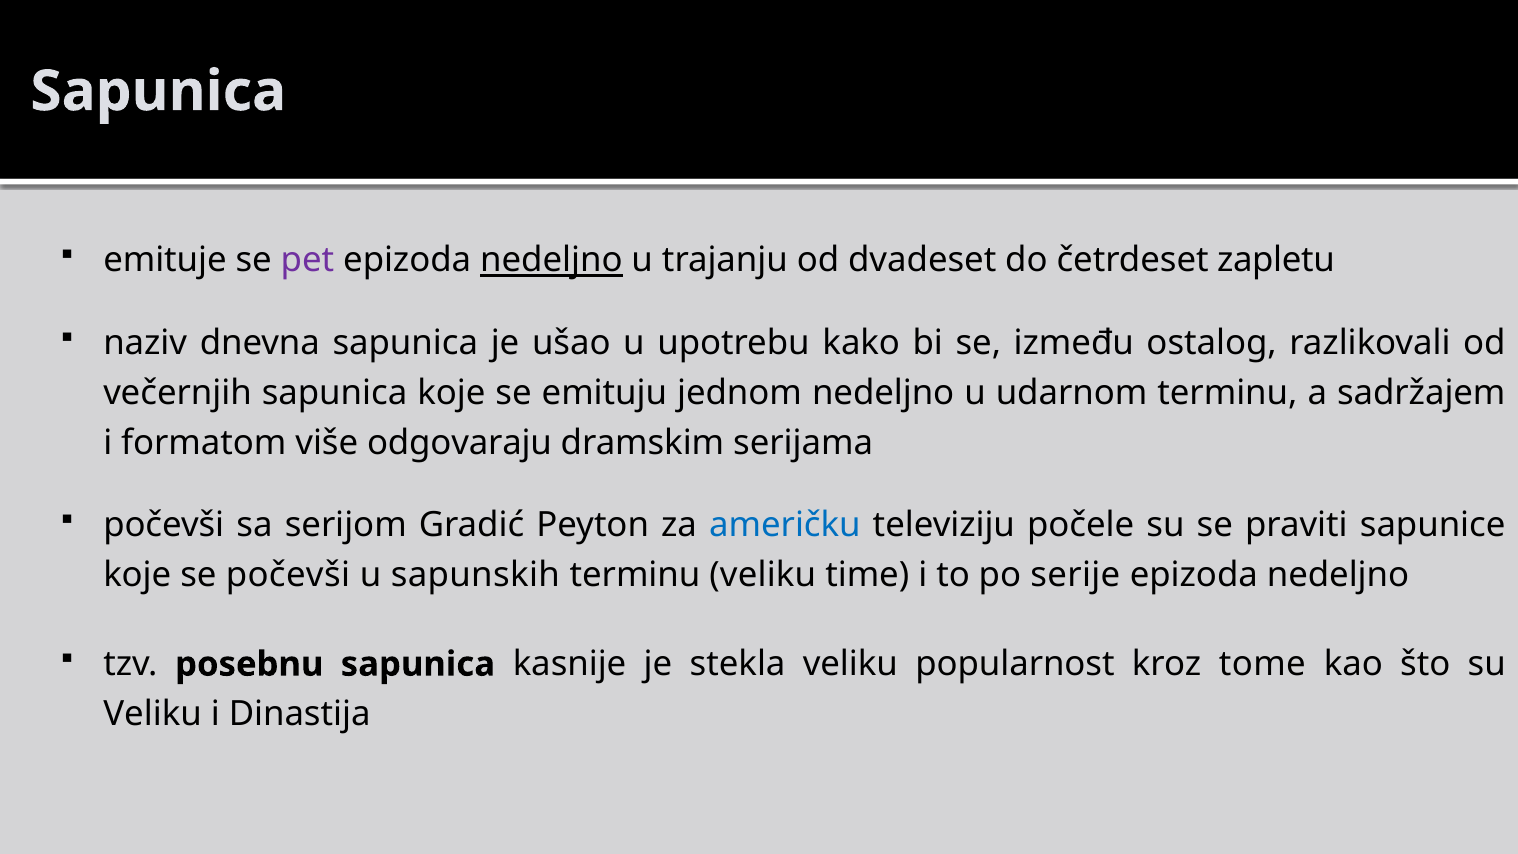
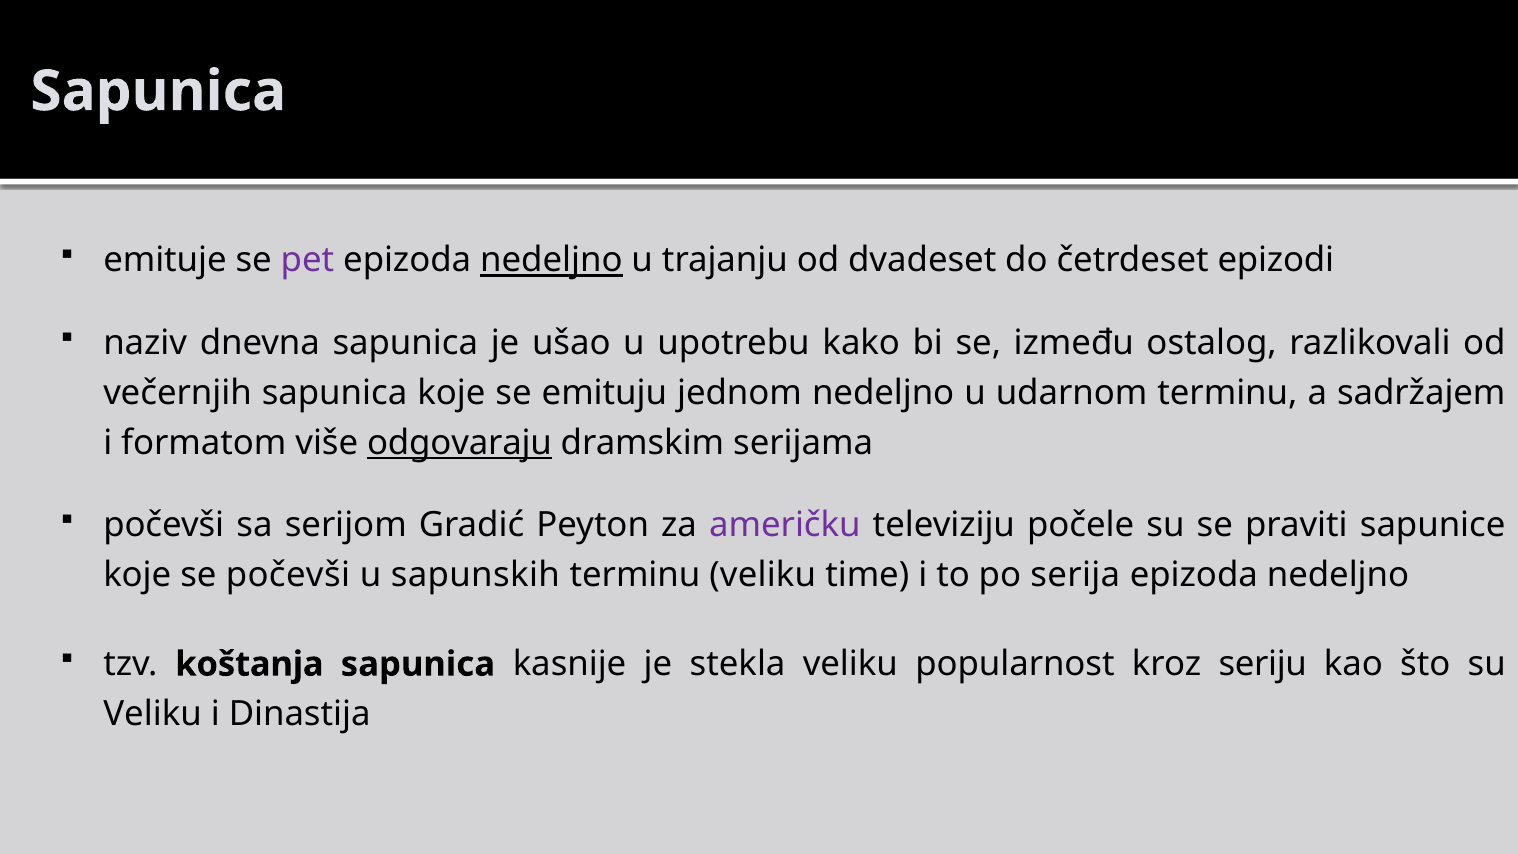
zapletu: zapletu -> epizodi (1276, 260)
odgovaraju underline: none -> present (460, 443)
američku colour: blue -> purple (785, 525)
serije: serije -> serija (1075, 575)
posebnu: posebnu -> koštanja (249, 664)
tome: tome -> seriju (1263, 664)
